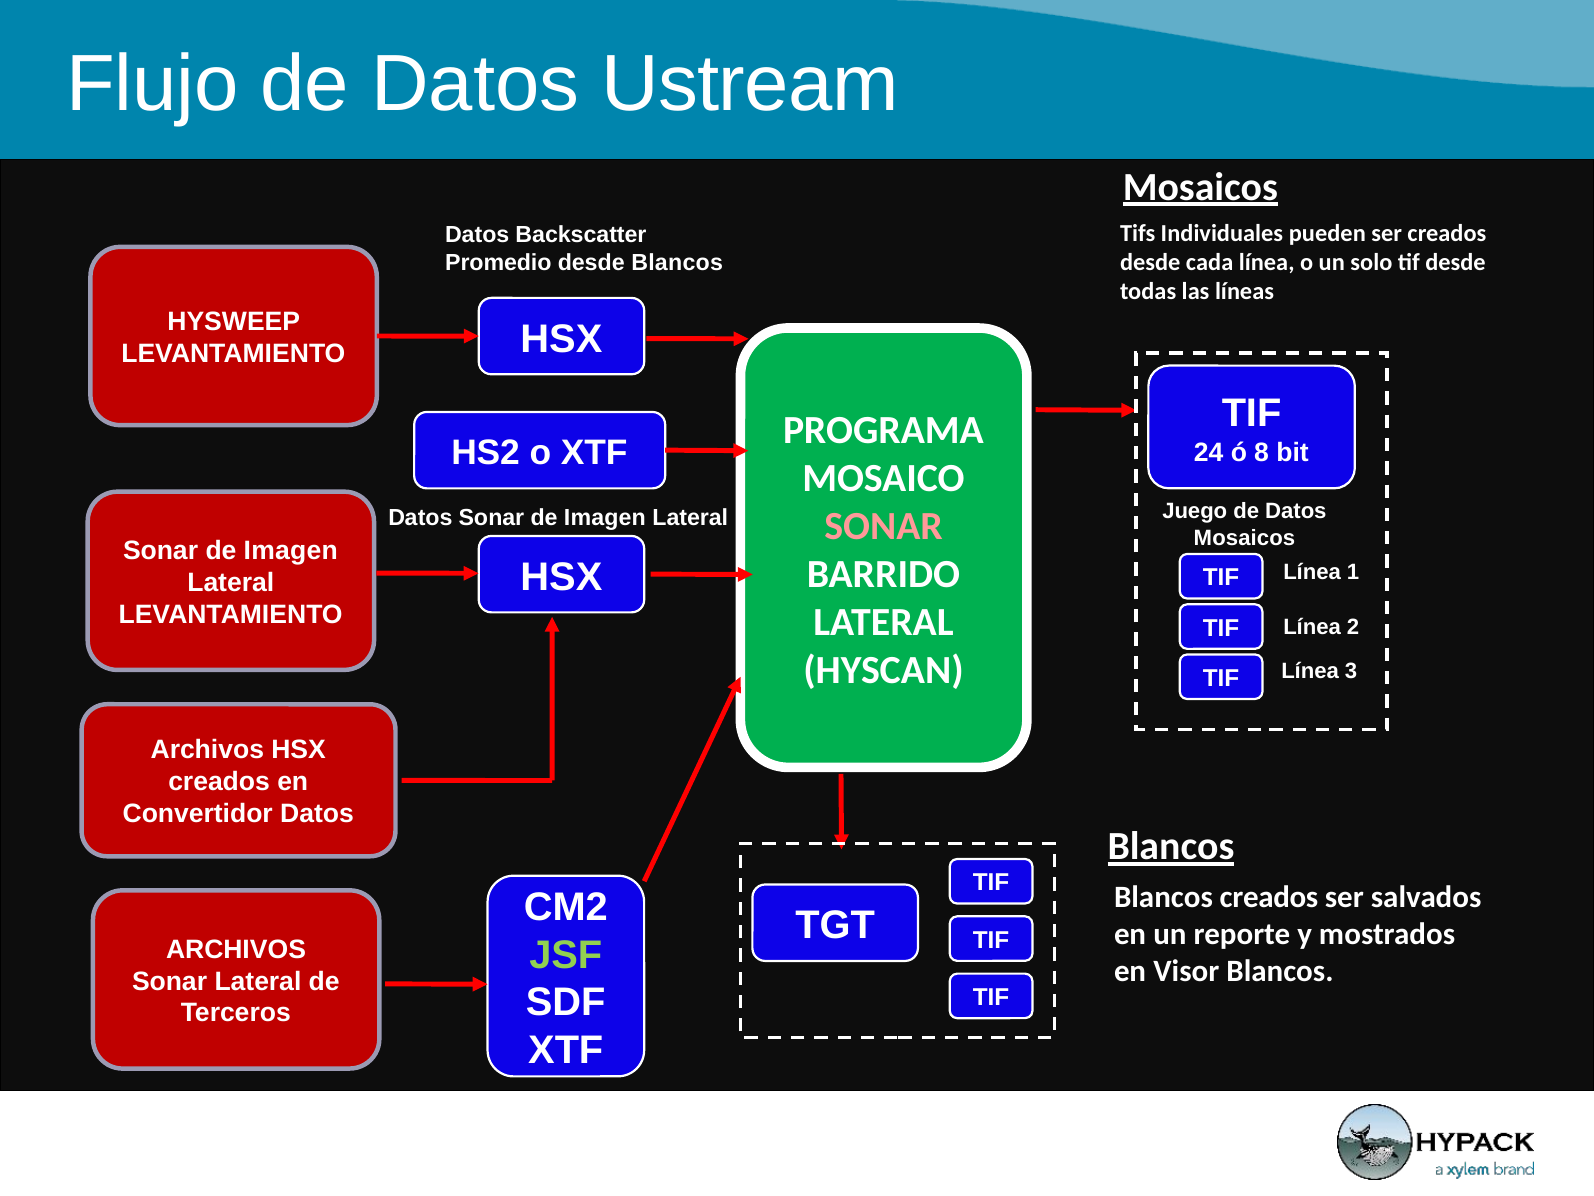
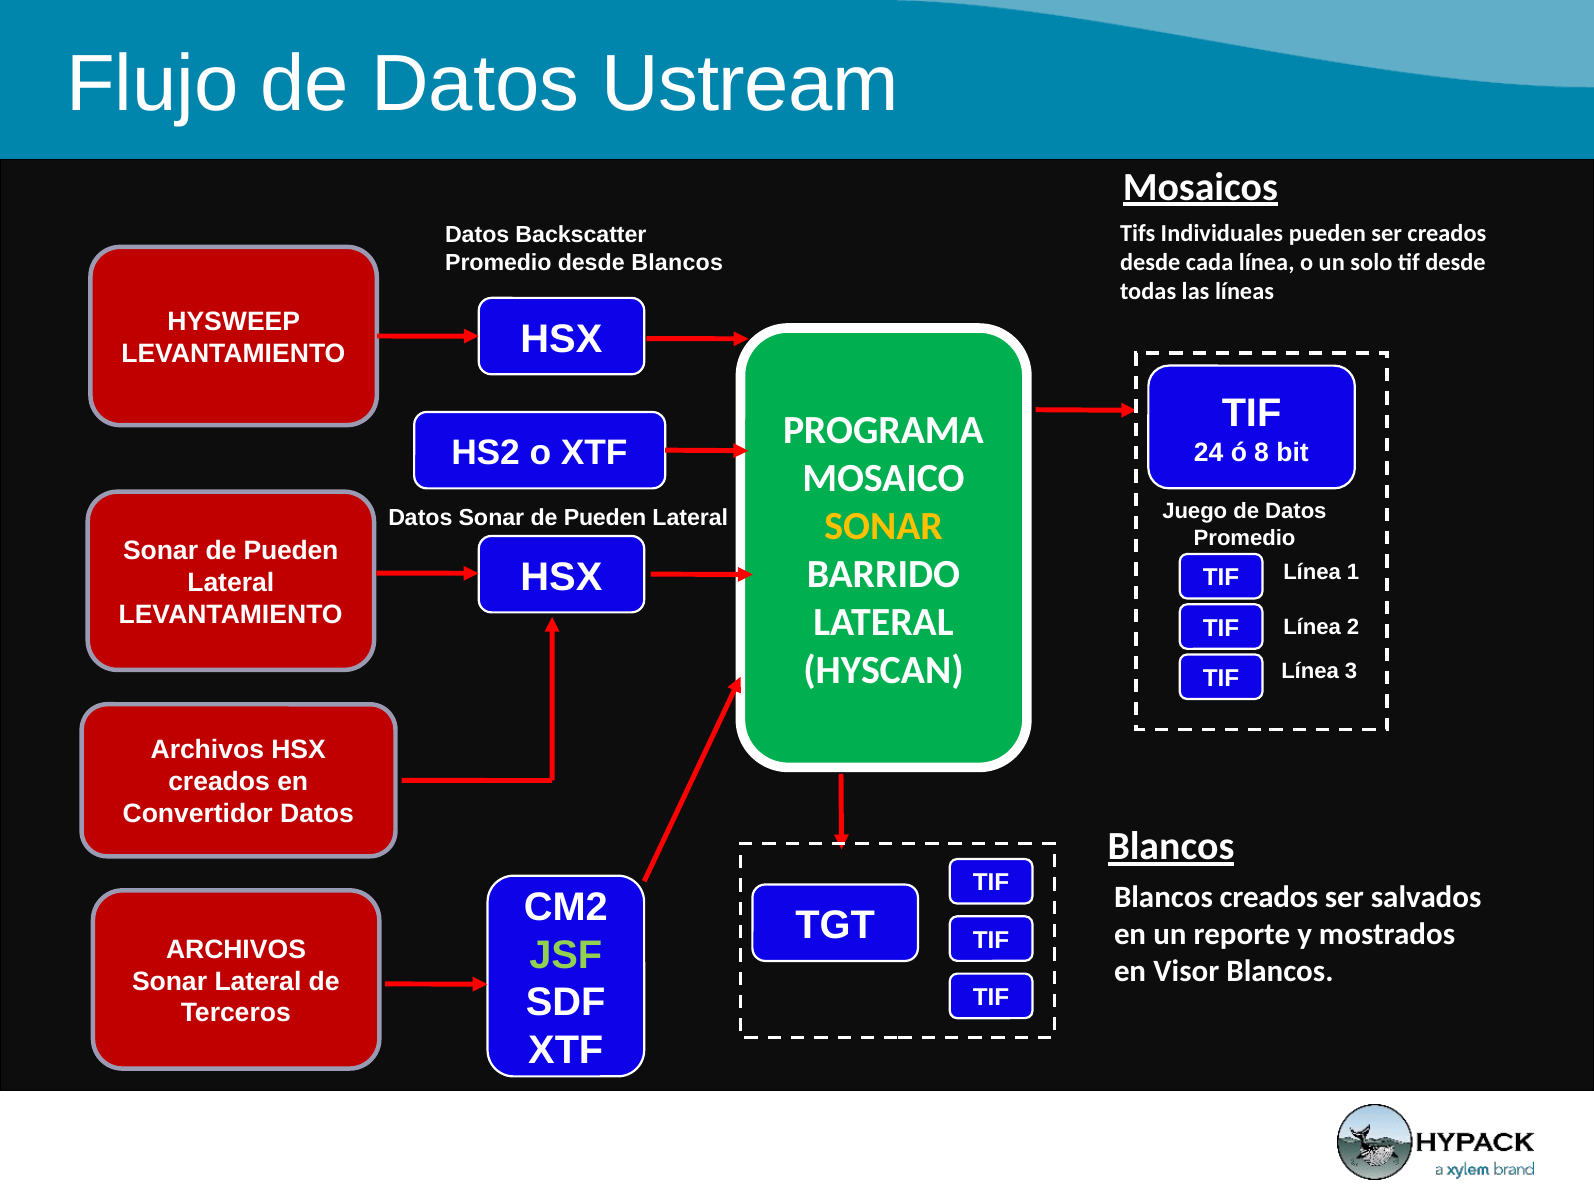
Datos Sonar de Imagen: Imagen -> Pueden (605, 517)
SONAR colour: pink -> yellow (884, 526)
Mosaicos: Mosaicos -> Promedio (1245, 538)
Imagen: Imagen -> Pueden (291, 550)
